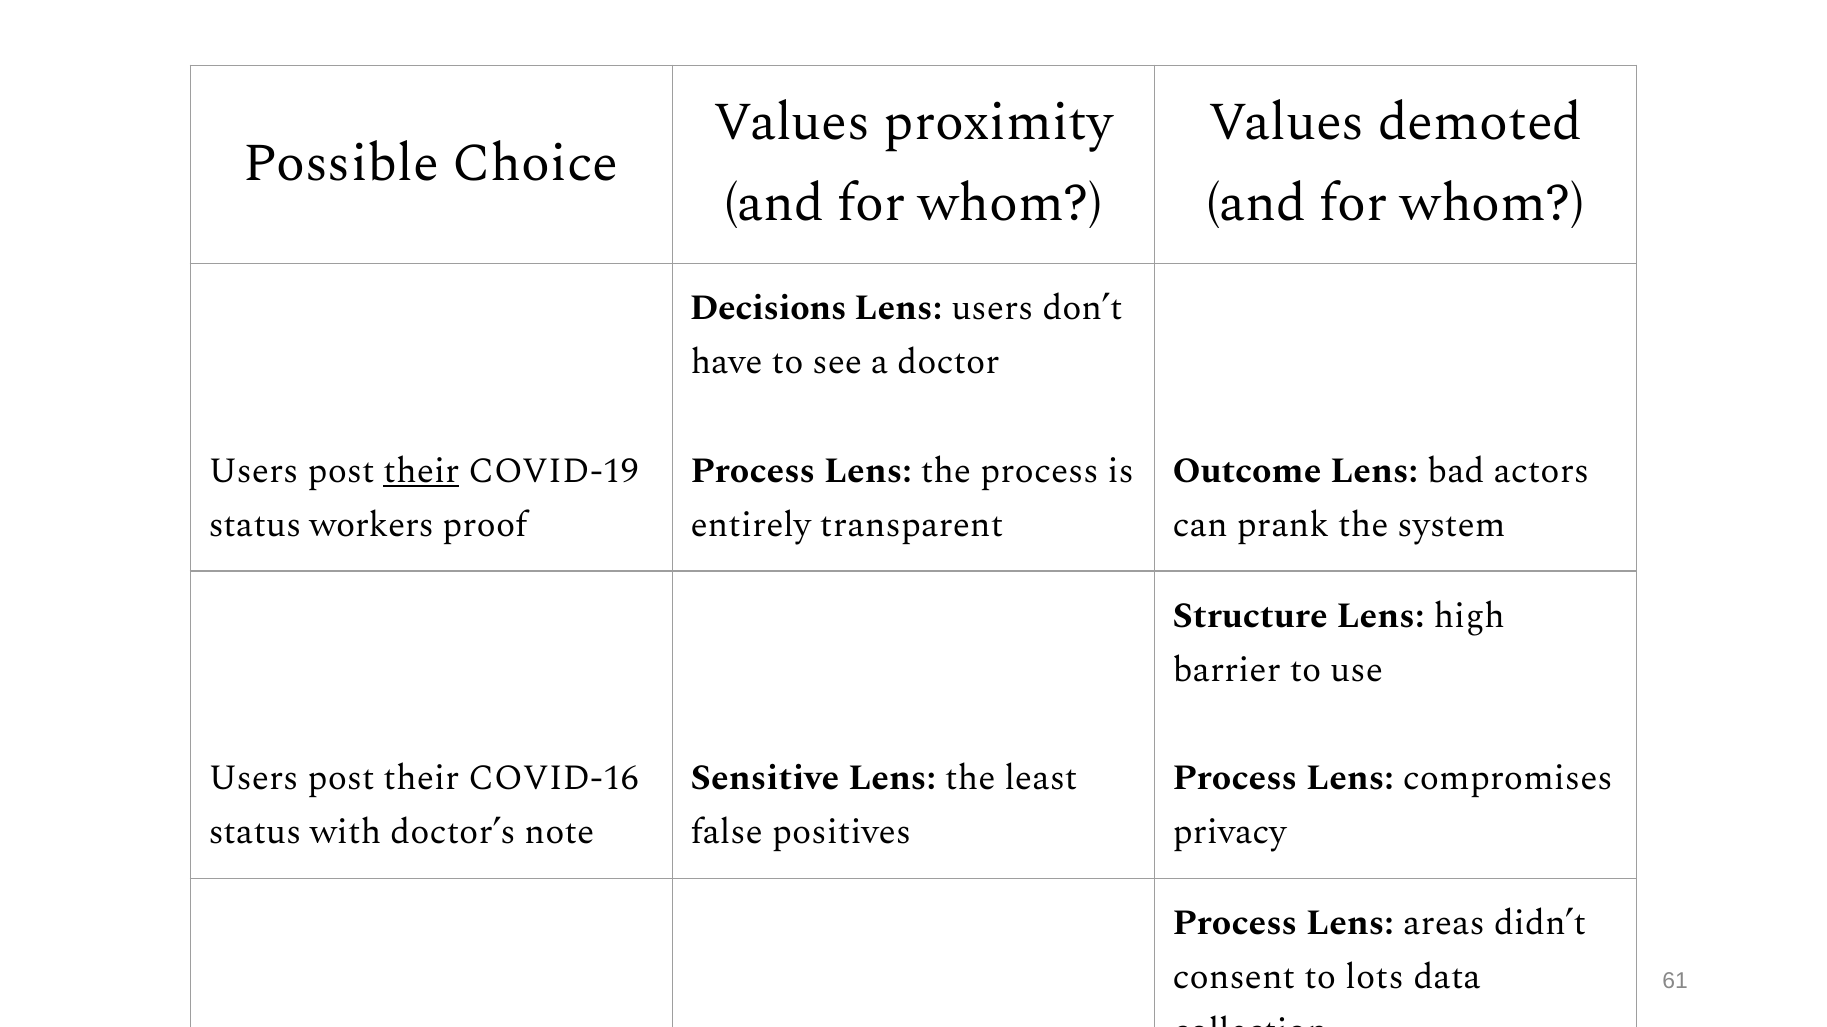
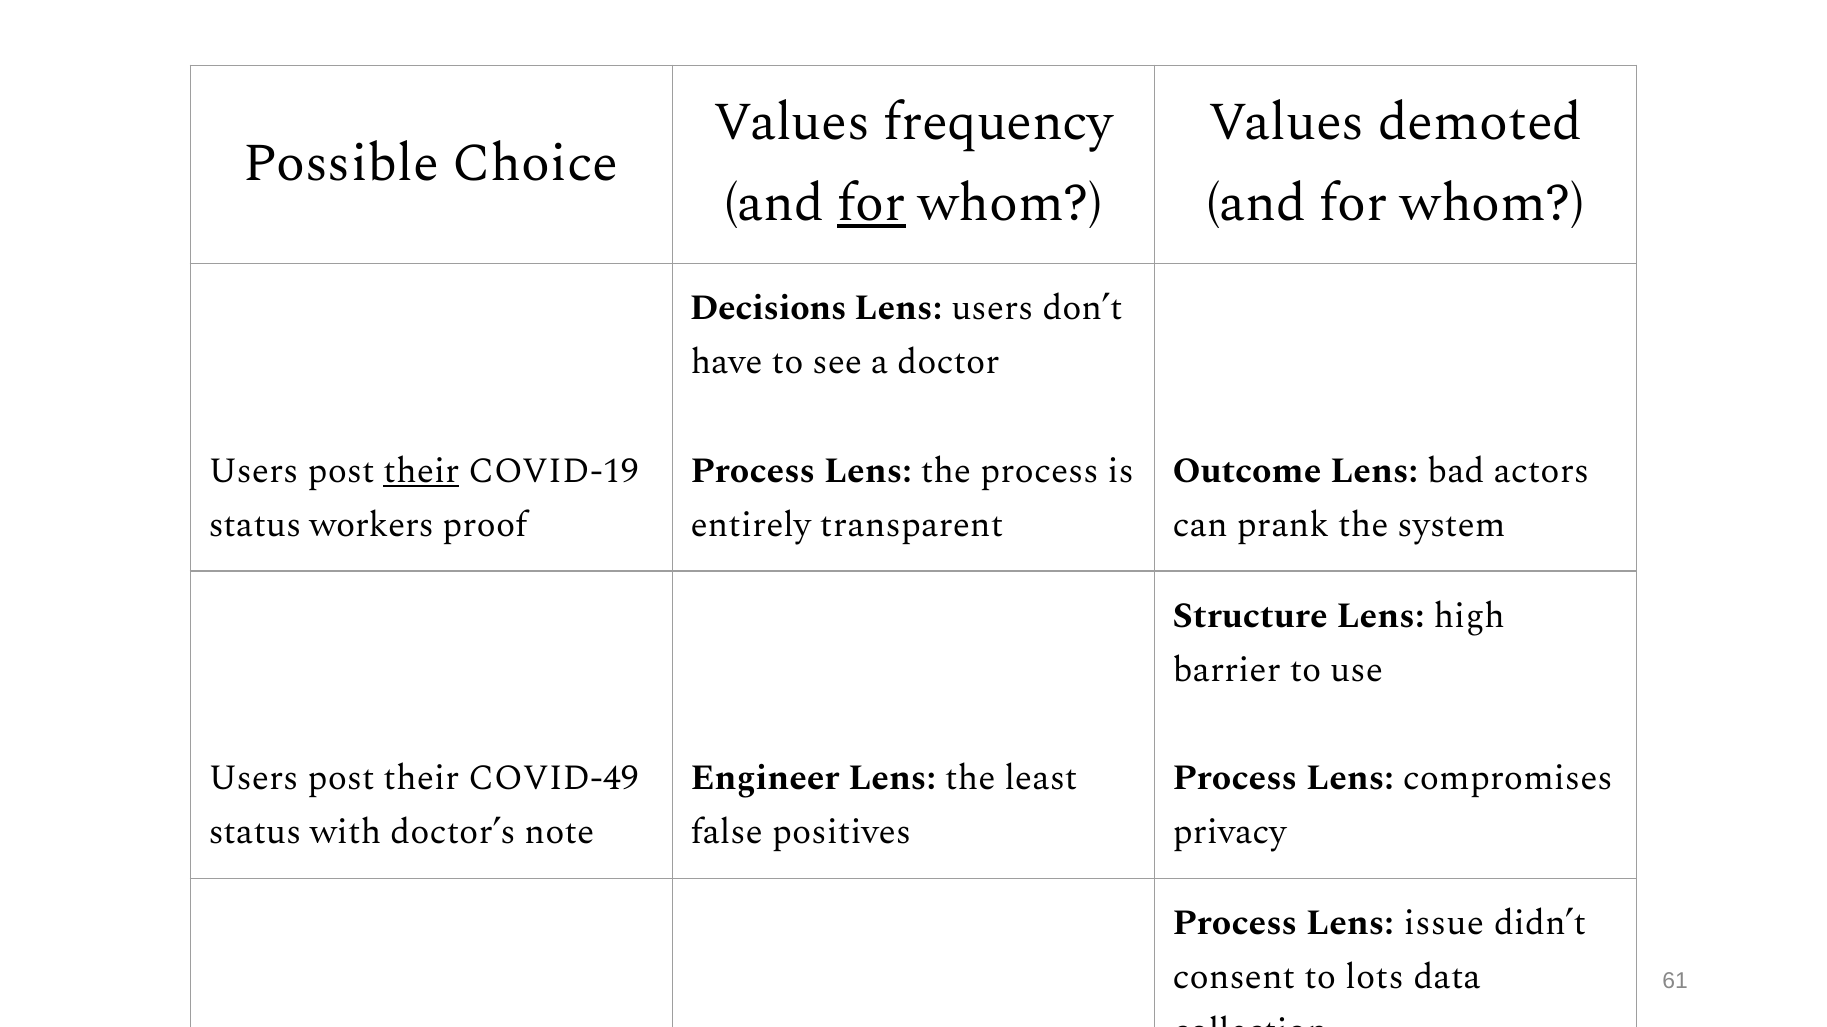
proximity: proximity -> frequency (999, 122)
for underline: none -> present (871, 203)
COVID-16: COVID-16 -> COVID-49 (553, 778)
Sensitive: Sensitive -> Engineer (765, 778)
areas: areas -> issue (1444, 923)
